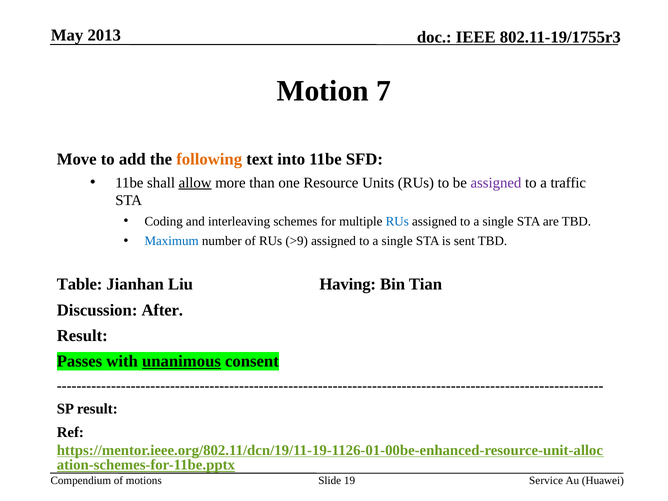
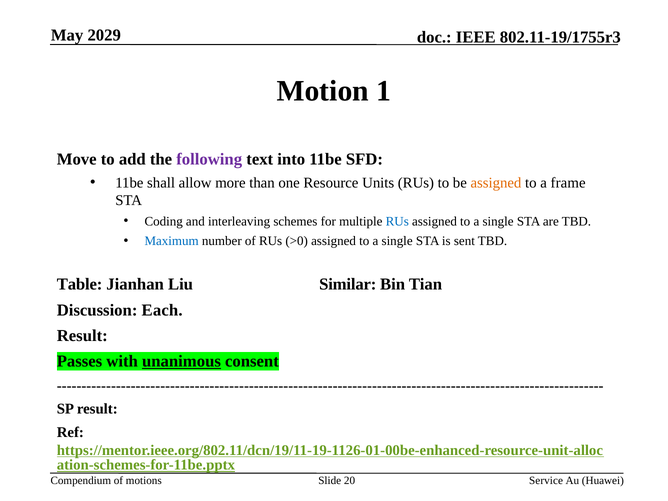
2013: 2013 -> 2029 (104, 35)
7: 7 -> 1 (384, 91)
following colour: orange -> purple (209, 159)
allow underline: present -> none (195, 183)
assigned colour: purple -> orange (496, 183)
traffic: traffic -> frame (568, 183)
>9: >9 -> >0 (297, 241)
Having: Having -> Similar (348, 284)
After: After -> Each (162, 310)
19: 19 -> 20 (350, 480)
